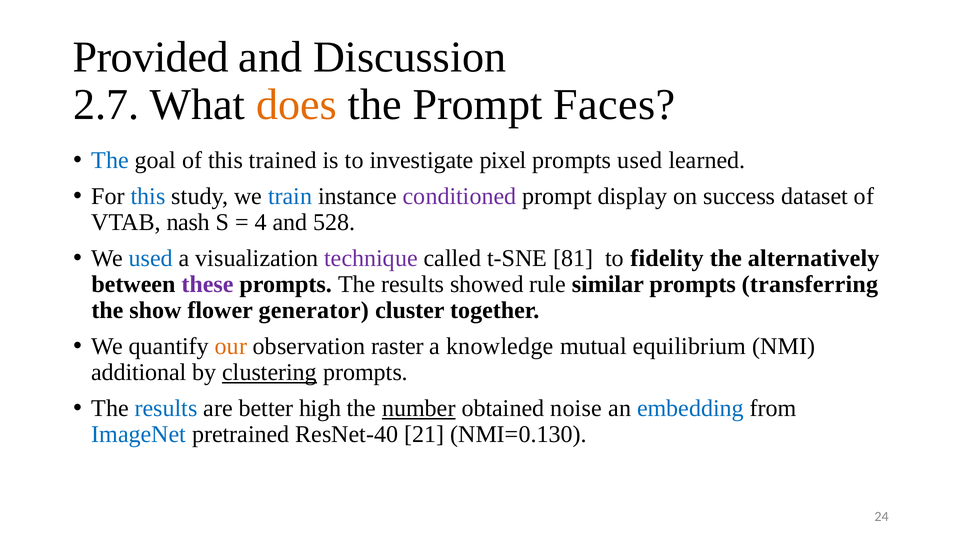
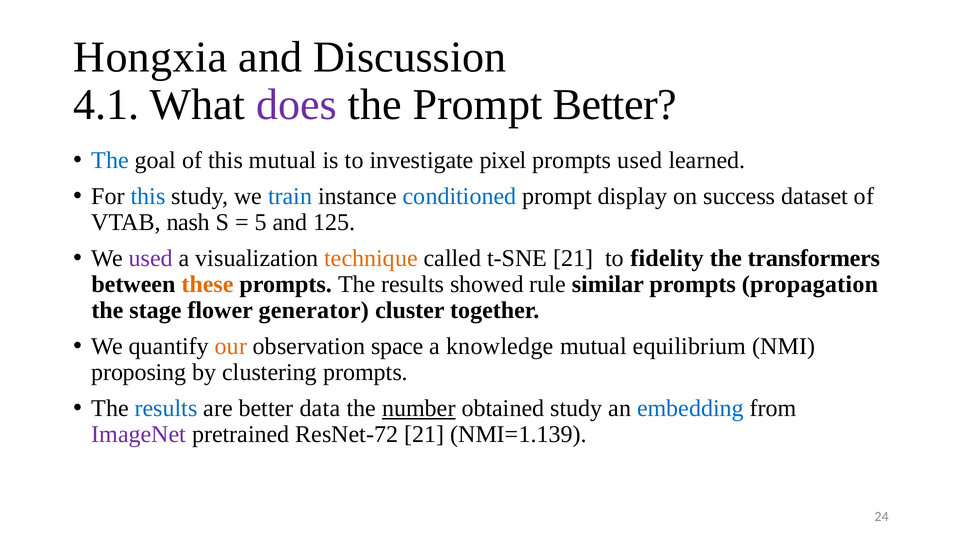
Provided: Provided -> Hongxia (150, 57)
2.7: 2.7 -> 4.1 (106, 105)
does colour: orange -> purple (296, 105)
Prompt Faces: Faces -> Better (615, 105)
this trained: trained -> mutual (283, 161)
conditioned colour: purple -> blue (460, 196)
4: 4 -> 5 (261, 222)
528: 528 -> 125 (334, 222)
used colour: blue -> purple (151, 258)
technique colour: purple -> orange (371, 258)
t-SNE 81: 81 -> 21 (573, 258)
alternatively: alternatively -> transformers (814, 258)
these colour: purple -> orange (207, 284)
transferring: transferring -> propagation (810, 284)
show: show -> stage (155, 310)
raster: raster -> space (397, 346)
additional: additional -> proposing (139, 372)
clustering underline: present -> none (270, 372)
high: high -> data (320, 408)
obtained noise: noise -> study (576, 408)
ImageNet colour: blue -> purple (139, 434)
ResNet-40: ResNet-40 -> ResNet-72 (347, 434)
NMI=0.130: NMI=0.130 -> NMI=1.139 (518, 434)
